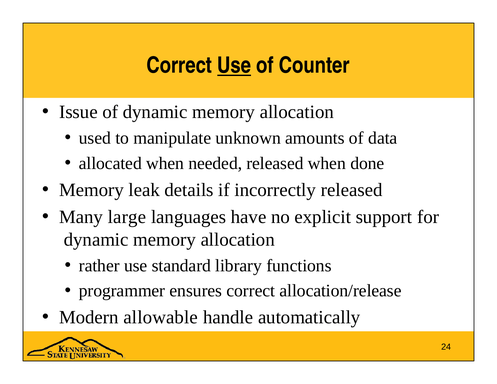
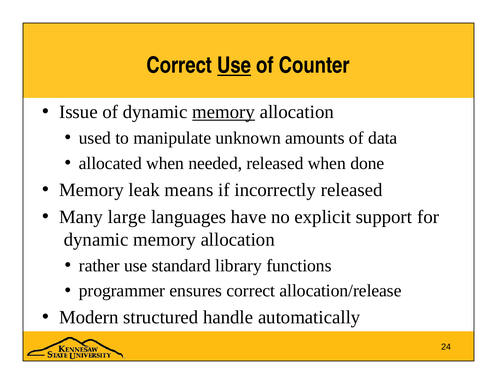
memory underline: none -> present (224, 112)
details: details -> means (189, 190)
allowable: allowable -> structured (161, 317)
